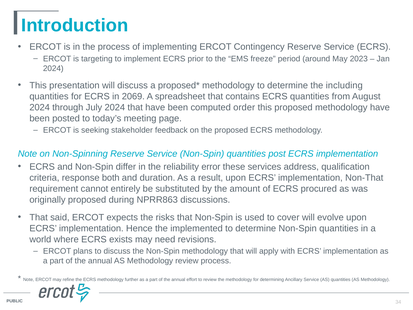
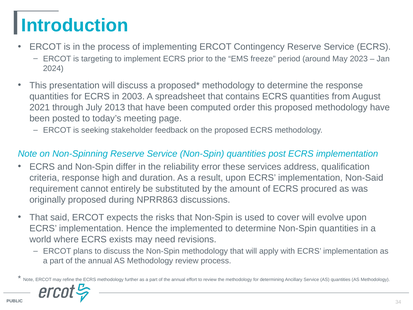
the including: including -> response (344, 85)
2069: 2069 -> 2003 (133, 96)
2024: 2024 -> 2021 (40, 107)
July 2024: 2024 -> 2013 (115, 107)
both: both -> high (111, 178)
Non-That: Non-That -> Non-Said (364, 178)
